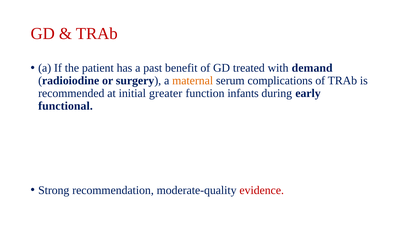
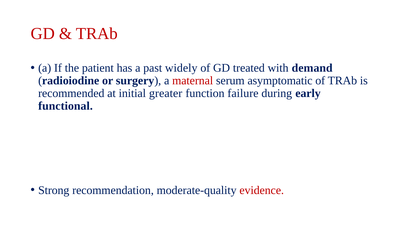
benefit: benefit -> widely (181, 68)
maternal colour: orange -> red (193, 81)
complications: complications -> asymptomatic (280, 81)
infants: infants -> failure (243, 93)
